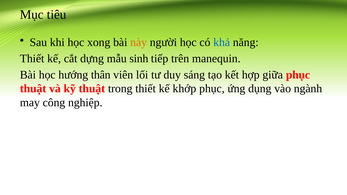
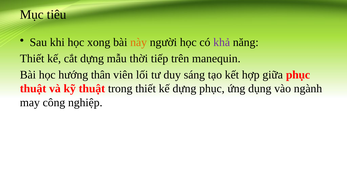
khả colour: blue -> purple (222, 42)
sinh: sinh -> thời (139, 59)
kế khớp: khớp -> dựng (184, 89)
